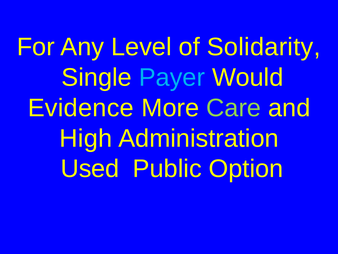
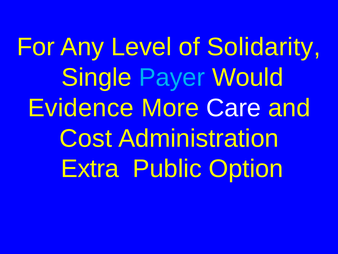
Care colour: light green -> white (234, 108)
High: High -> Cost (86, 138)
Used: Used -> Extra (90, 169)
